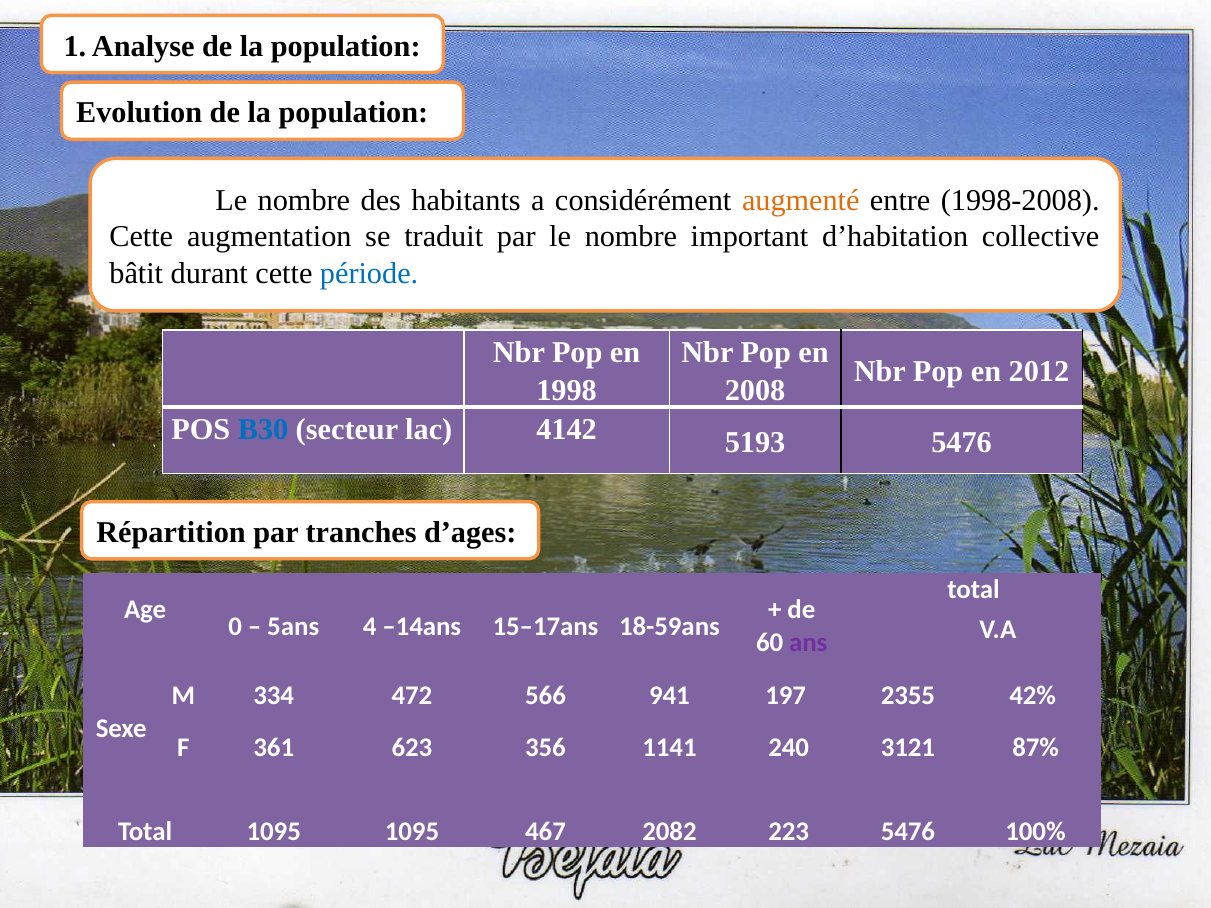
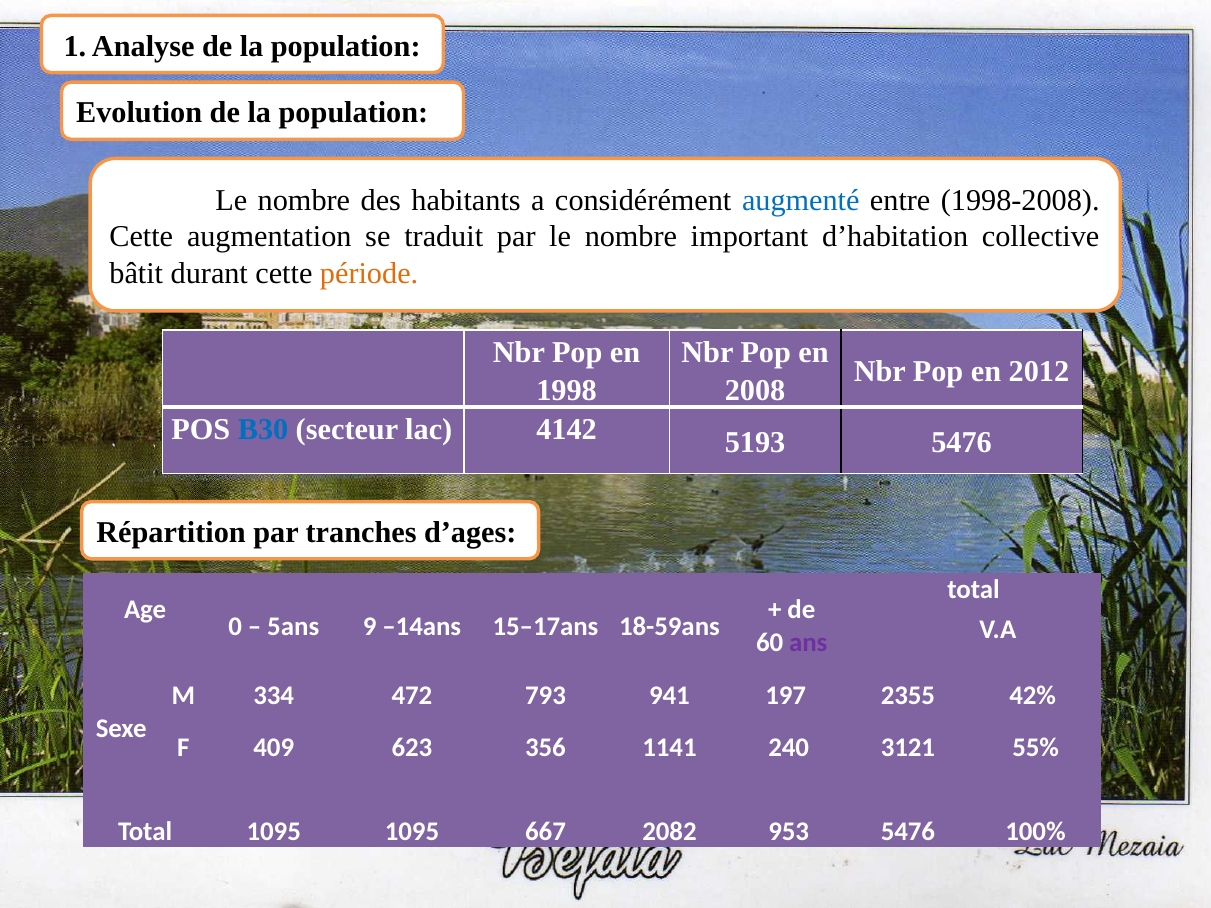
augmenté colour: orange -> blue (801, 200)
période colour: blue -> orange (369, 273)
4: 4 -> 9 (370, 626)
566: 566 -> 793 (546, 695)
361: 361 -> 409 (274, 748)
87%: 87% -> 55% (1036, 748)
467: 467 -> 667 (546, 831)
223: 223 -> 953 (789, 831)
